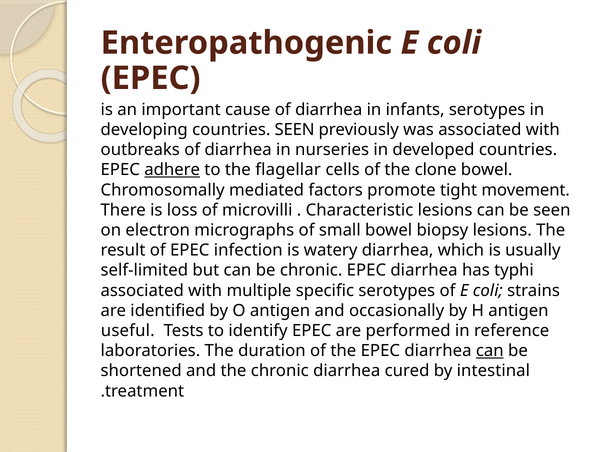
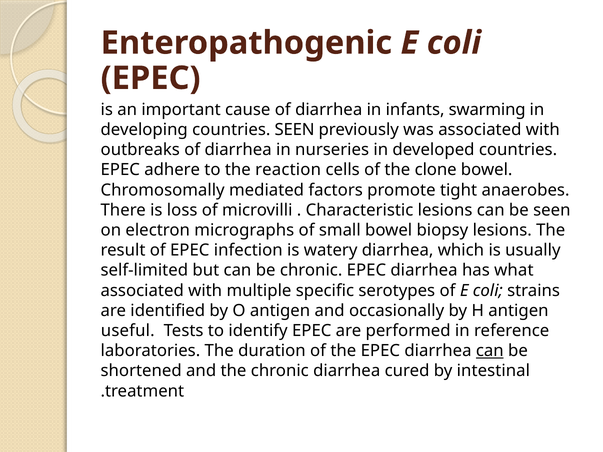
infants serotypes: serotypes -> swarming (487, 110)
adhere underline: present -> none (172, 170)
flagellar: flagellar -> reaction (288, 170)
movement: movement -> anaerobes (526, 190)
typhi: typhi -> what (514, 271)
